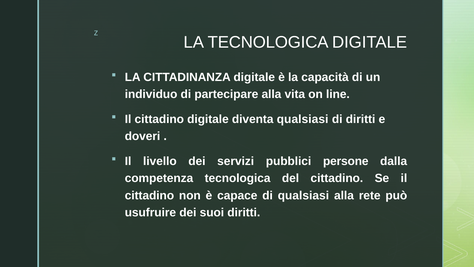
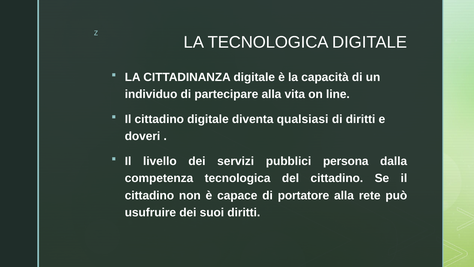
persone: persone -> persona (346, 161)
di qualsiasi: qualsiasi -> portatore (304, 195)
